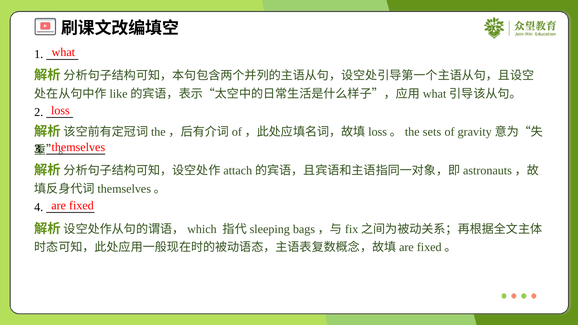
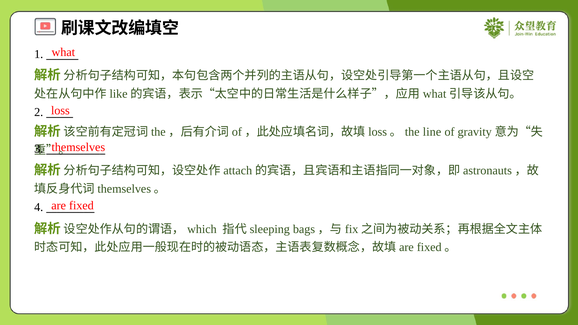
sets: sets -> line (432, 132)
